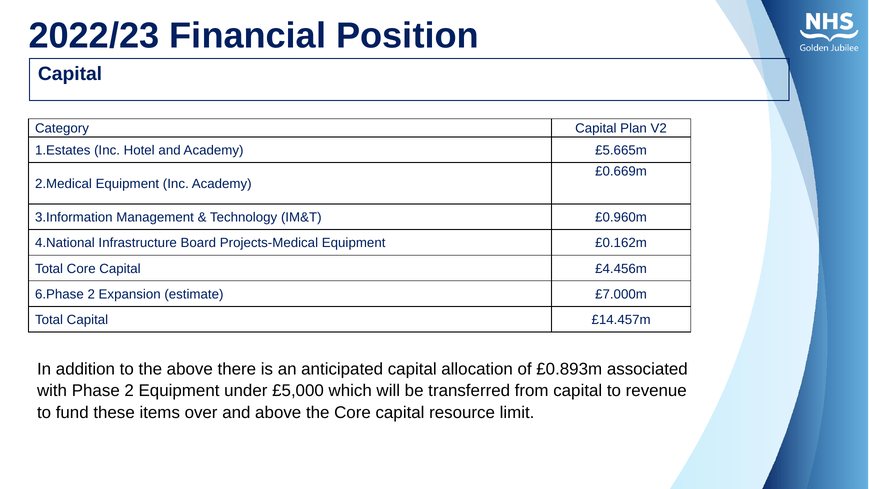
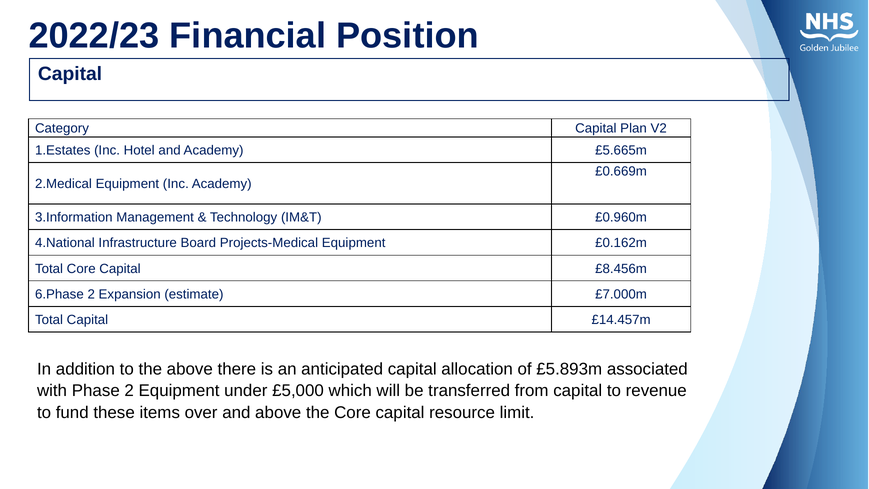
£4.456m: £4.456m -> £8.456m (621, 269)
£0.893m: £0.893m -> £5.893m (569, 369)
